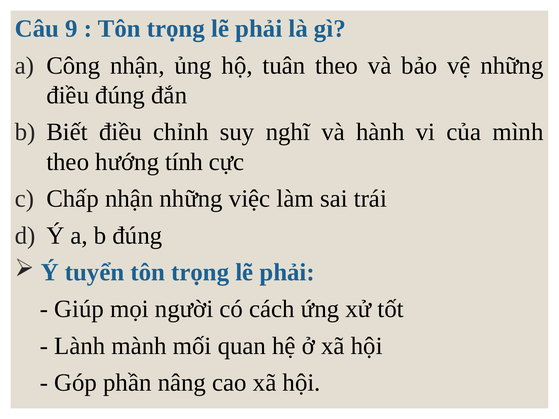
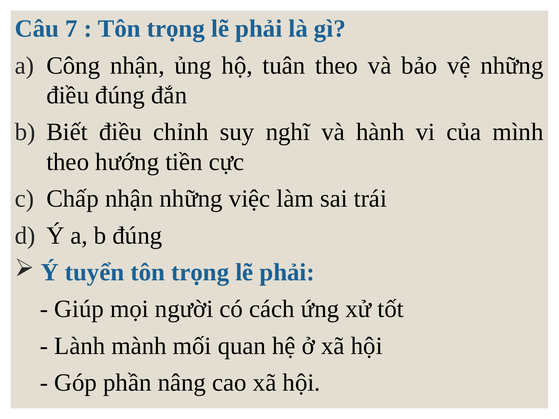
9: 9 -> 7 (71, 29)
tính: tính -> tiền (184, 162)
